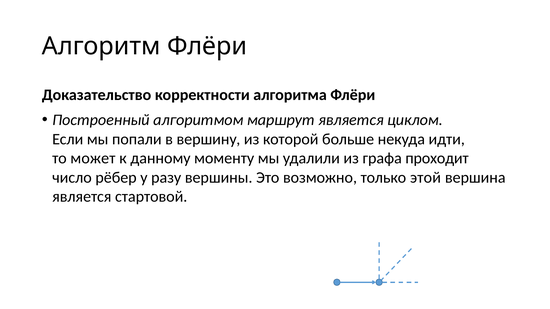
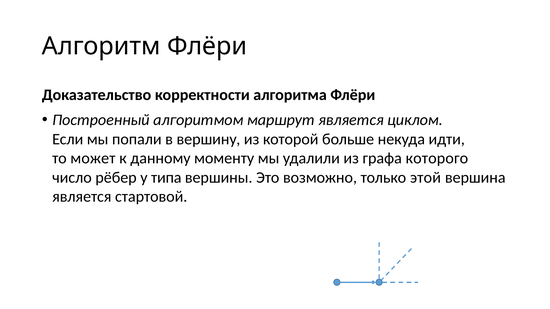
проходит: проходит -> которого (437, 159)
разу: разу -> типа (166, 178)
